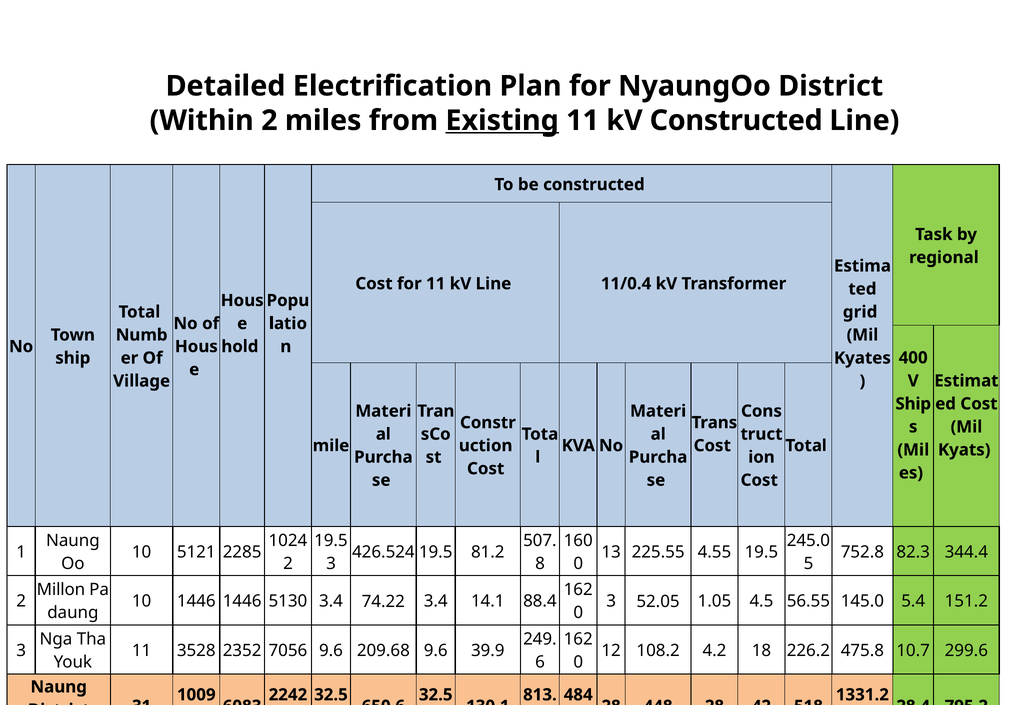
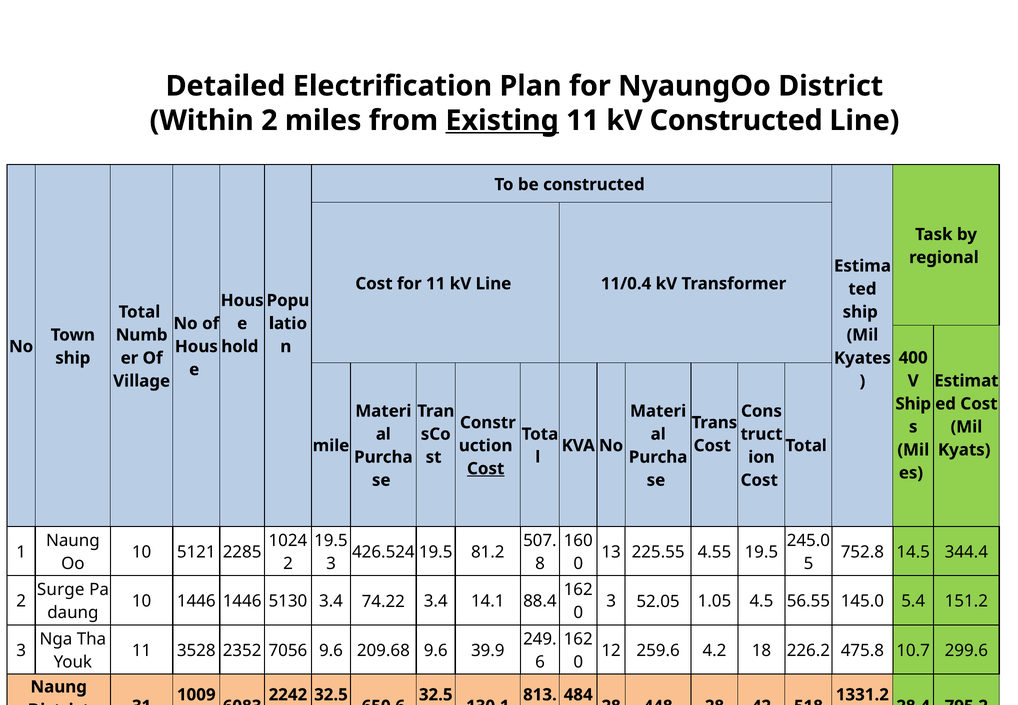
grid: grid -> ship (860, 312)
Cost underline: none -> present (486, 468)
82.3: 82.3 -> 14.5 (913, 552)
Millon: Millon -> Surge (61, 590)
108.2: 108.2 -> 259.6 (658, 651)
